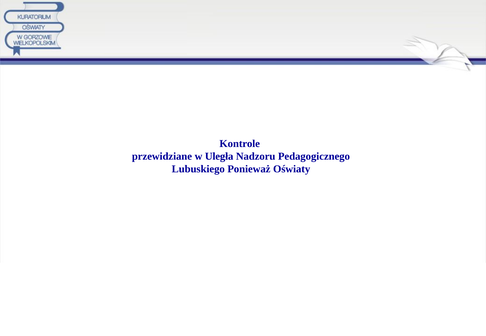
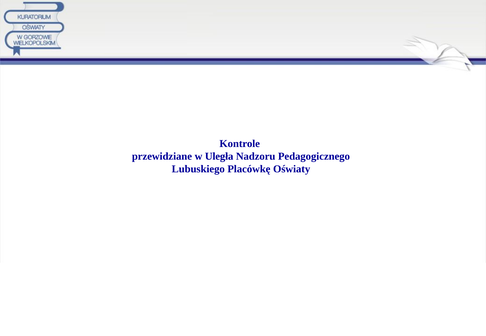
Ponieważ: Ponieważ -> Placówkę (249, 169)
